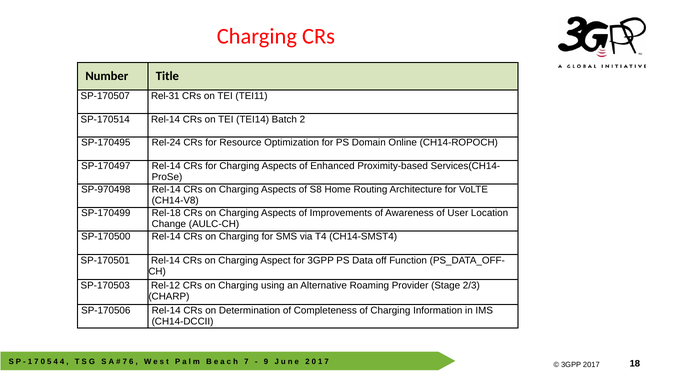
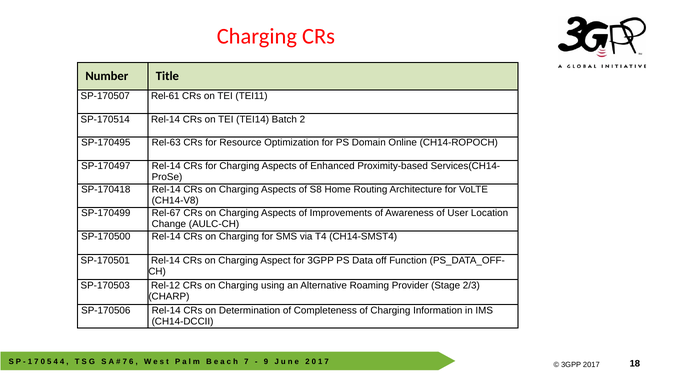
Rel-31: Rel-31 -> Rel-61 (165, 96)
Rel-24: Rel-24 -> Rel-63 (166, 143)
SP-970498: SP-970498 -> SP-170418 (106, 190)
Rel-18: Rel-18 -> Rel-67 (166, 213)
